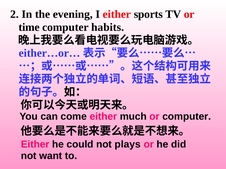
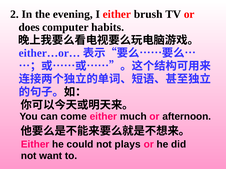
sports: sports -> brush (148, 14)
time: time -> does (29, 27)
or computer: computer -> afternoon (187, 117)
